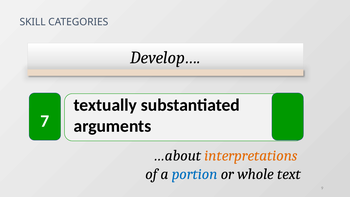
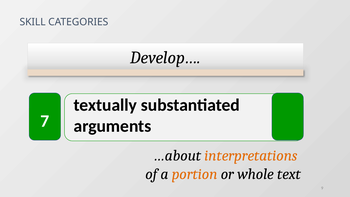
portion colour: blue -> orange (195, 174)
